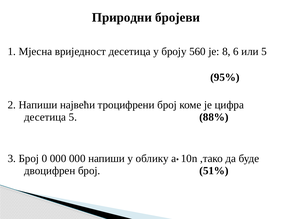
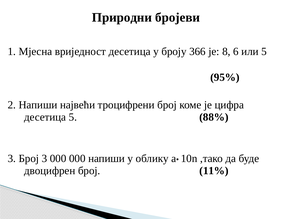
560: 560 -> 366 (197, 51)
Број 0: 0 -> 3 (44, 158)
51%: 51% -> 11% (214, 171)
